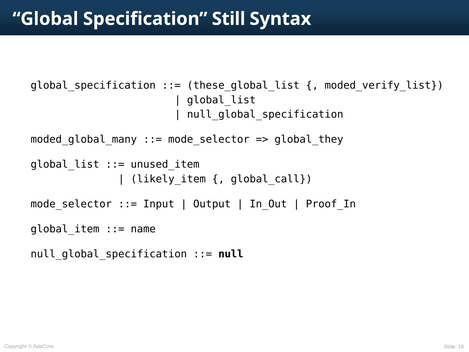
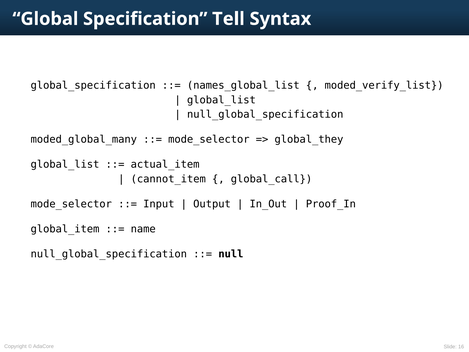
Still: Still -> Tell (228, 19)
these_global_list: these_global_list -> names_global_list (243, 85)
unused_item: unused_item -> actual_item (165, 164)
likely_item: likely_item -> cannot_item (168, 179)
